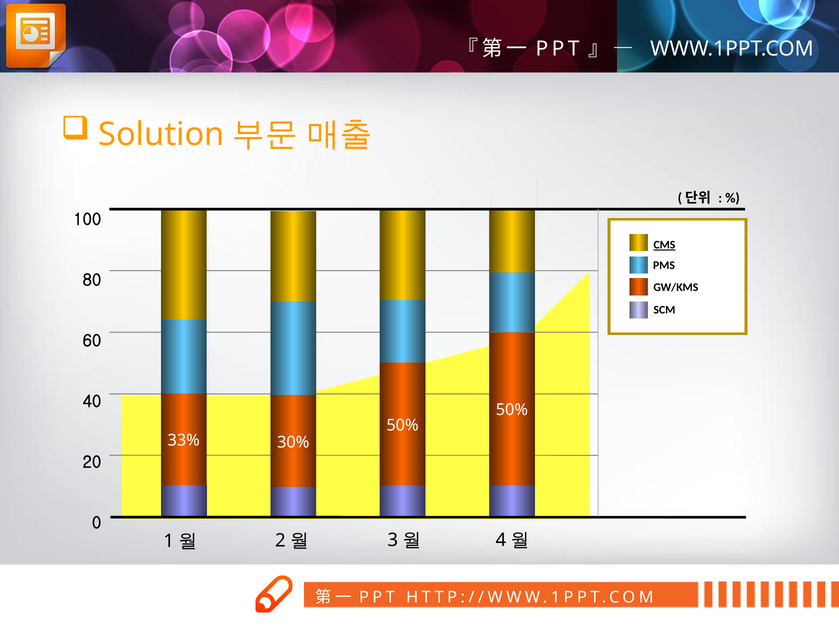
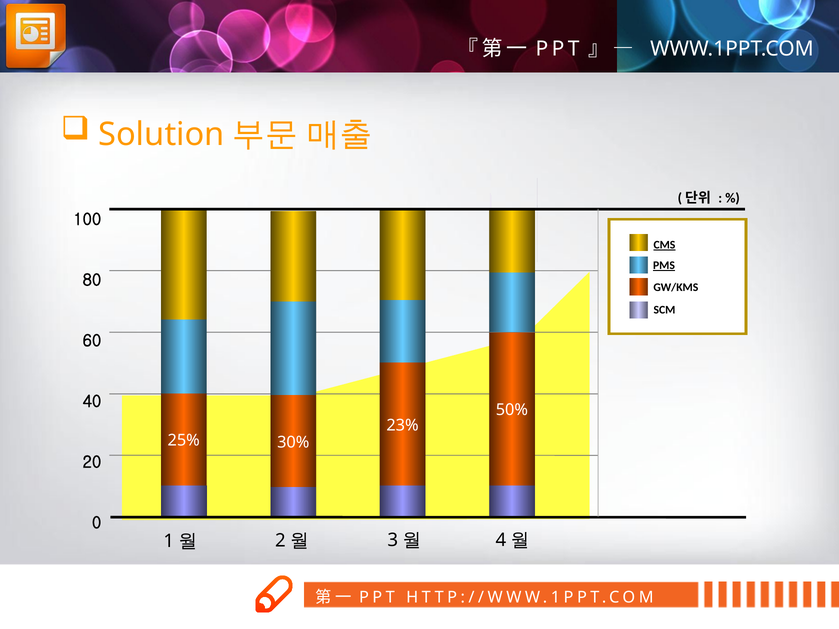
PMS underline: none -> present (664, 266)
50%: 50% -> 23% (403, 425)
33%: 33% -> 25% (184, 441)
